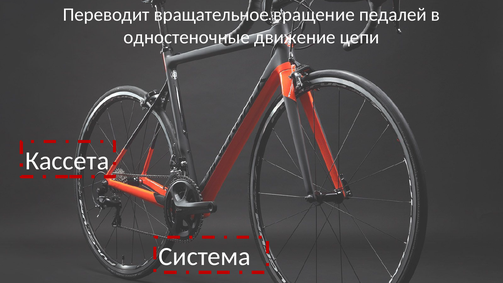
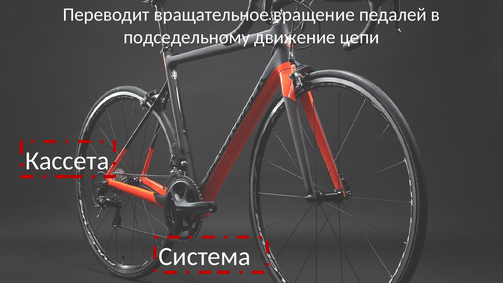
одностеночные: одностеночные -> подседельному (187, 37)
